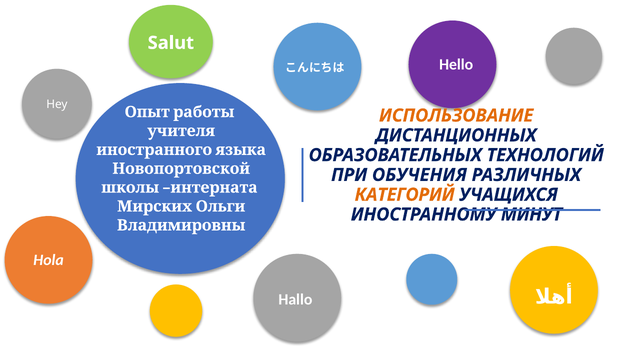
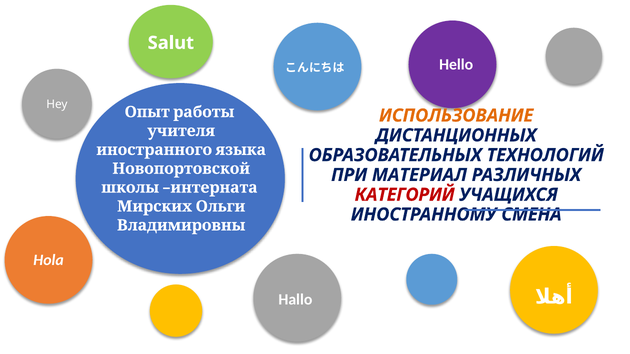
ОБУЧЕНИЯ: ОБУЧЕНИЯ -> МАТЕРИАЛ (419, 175)
КАТЕГОРИЙ colour: orange -> red (405, 195)
МИНУТ: МИНУТ -> СМЕНА (531, 215)
